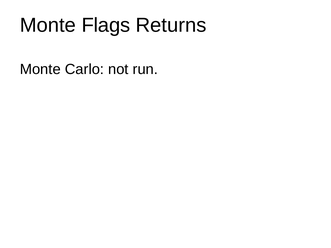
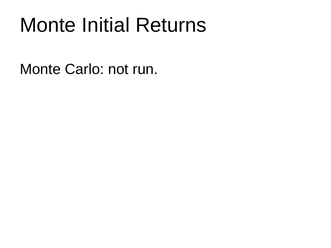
Flags: Flags -> Initial (106, 25)
